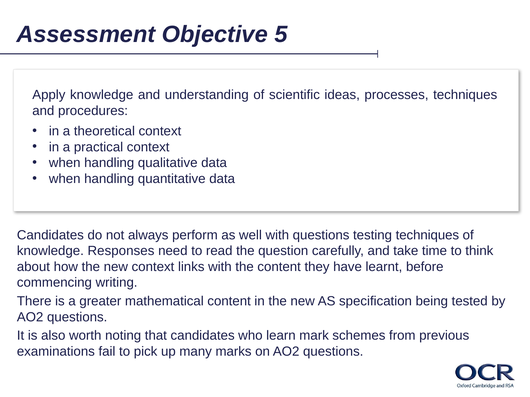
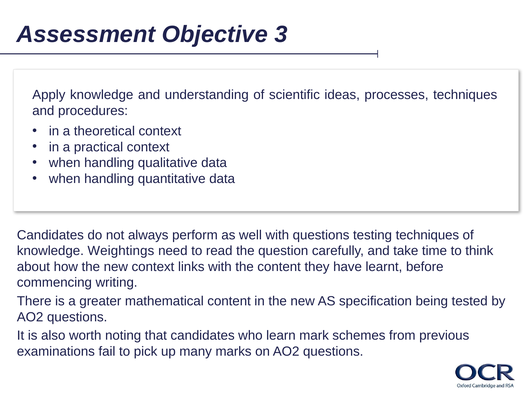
5: 5 -> 3 (281, 34)
Responses: Responses -> Weightings (121, 251)
